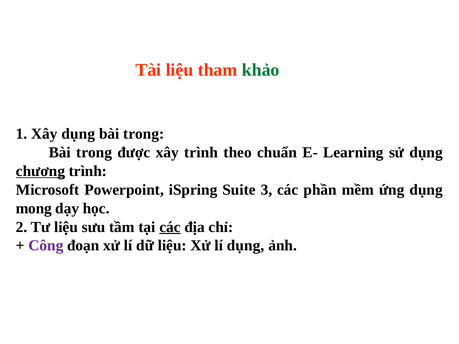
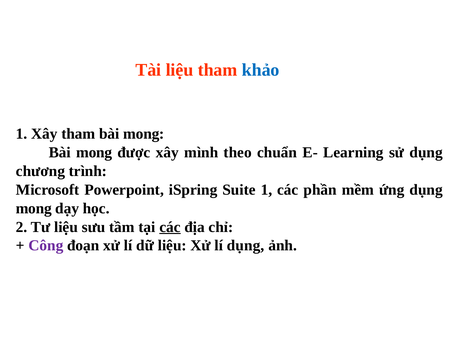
khảo colour: green -> blue (261, 70)
Xây dụng: dụng -> tham (78, 134)
trong: trong -> mong (144, 134)
trong: trong -> mong (94, 153)
xây trình: trình -> mình (201, 153)
chương underline: present -> none (40, 171)
Suite 3: 3 -> 1 (266, 190)
